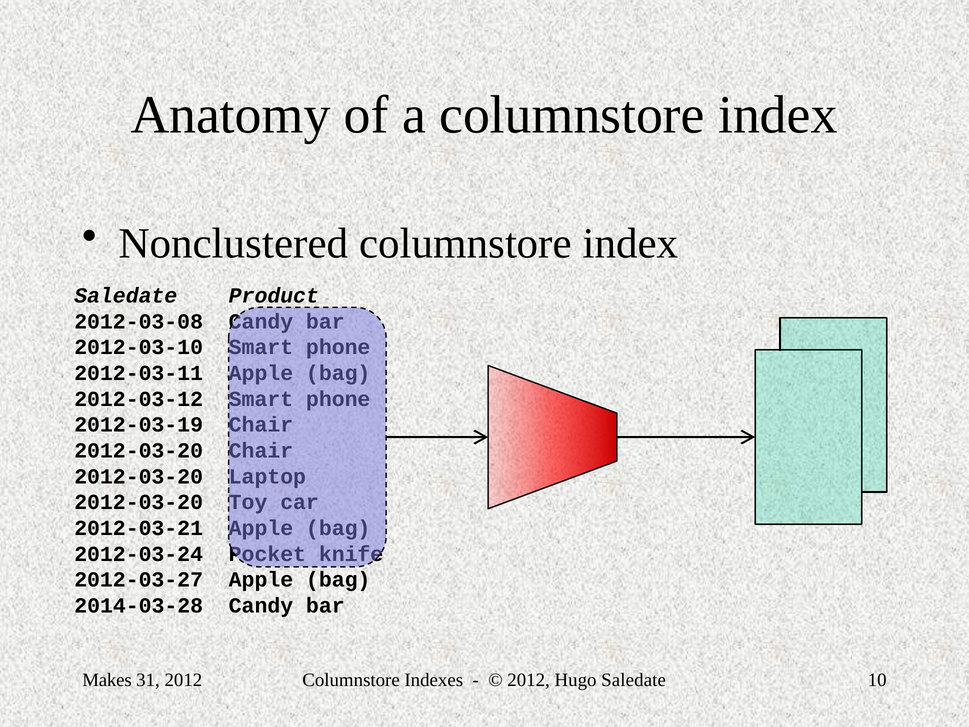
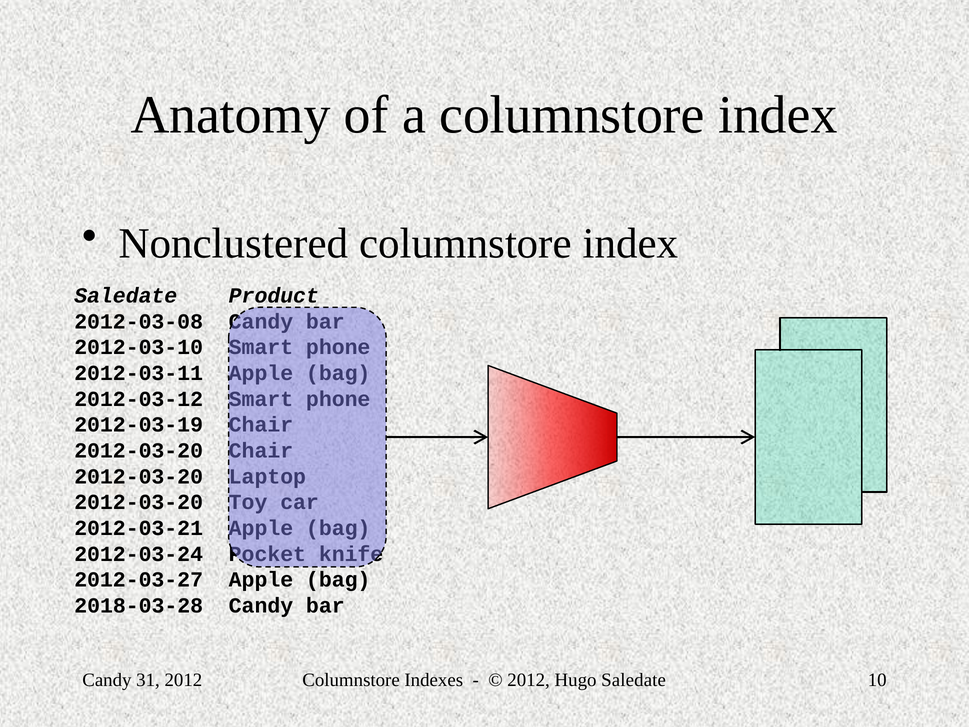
2014-03-28: 2014-03-28 -> 2018-03-28 (139, 605)
Makes: Makes -> Candy (107, 680)
